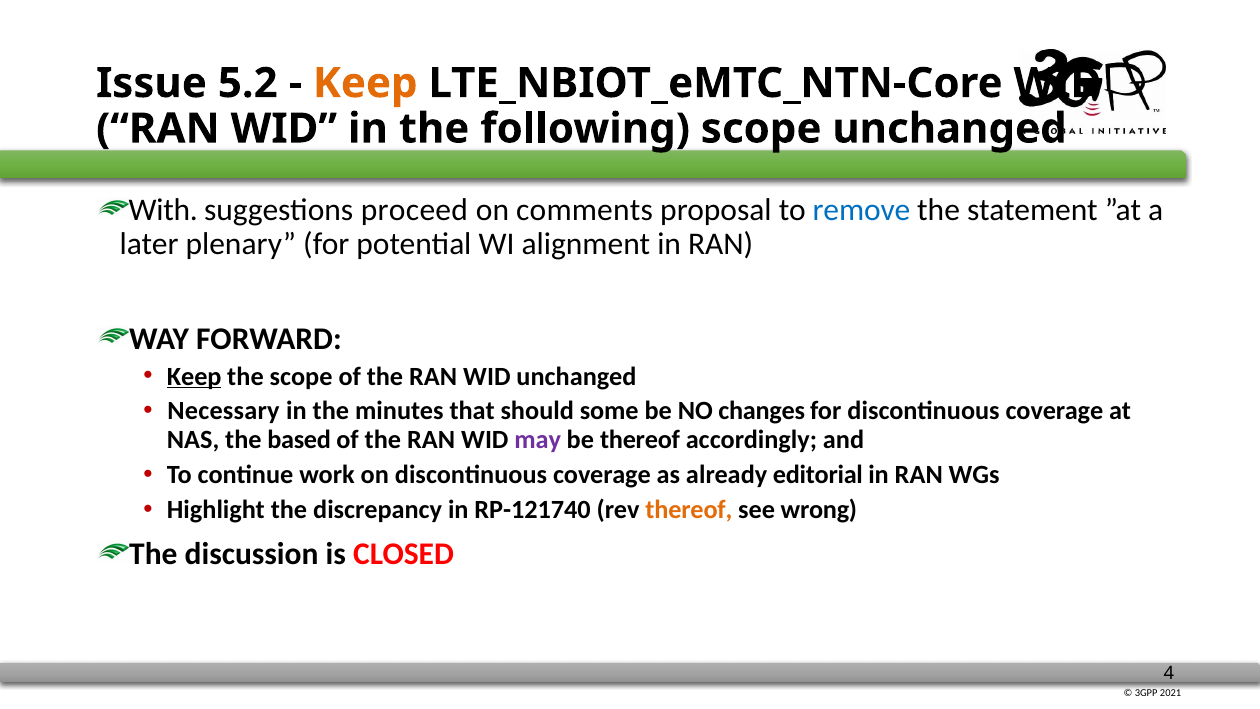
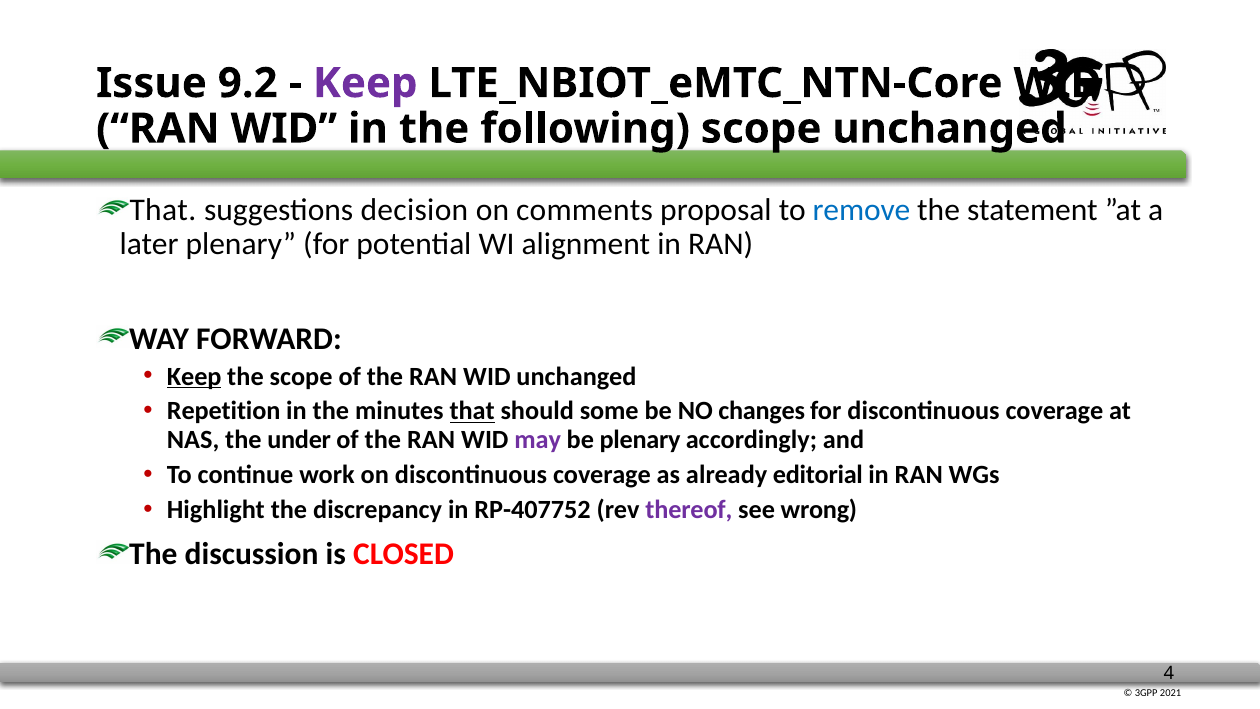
5.2: 5.2 -> 9.2 (248, 83)
Keep colour: orange -> purple (365, 83)
With: With -> That (163, 210)
proceed: proceed -> decision (414, 210)
Necessary: Necessary -> Repetition (224, 411)
that underline: none -> present (472, 411)
based: based -> under (299, 439)
be thereof: thereof -> plenary (640, 439)
RP-121740: RP-121740 -> RP-407752 (533, 509)
thereof colour: orange -> purple (689, 509)
